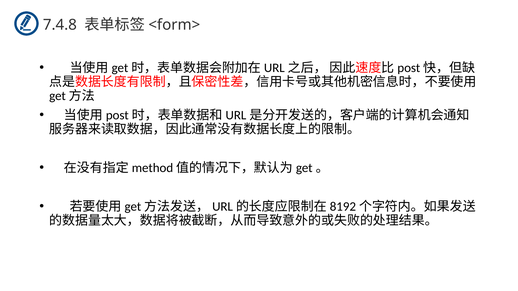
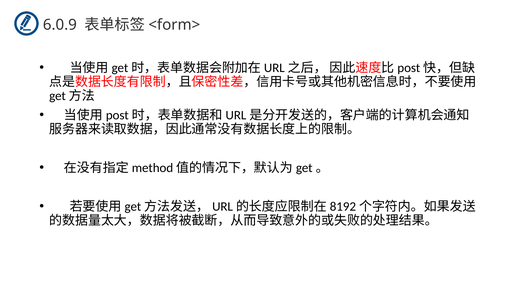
7.4.8: 7.4.8 -> 6.0.9 (60, 25)
